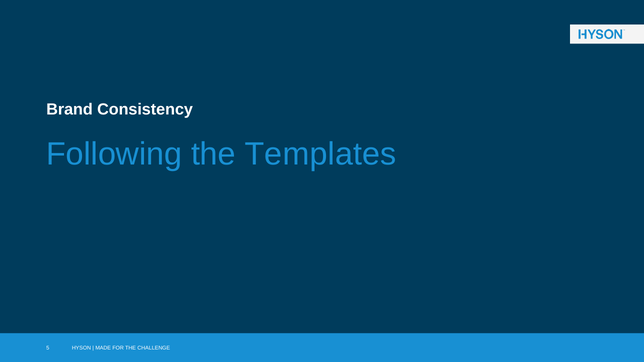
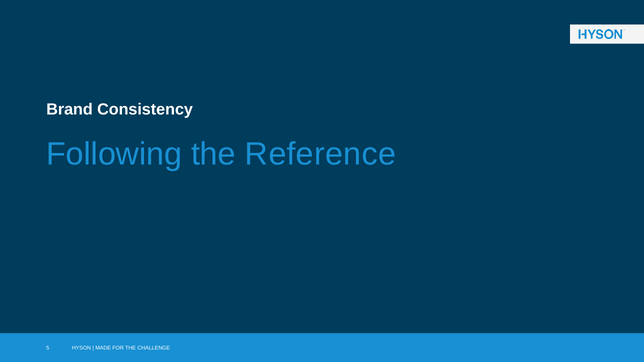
Templates: Templates -> Reference (320, 154)
